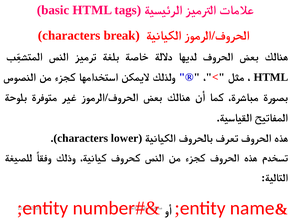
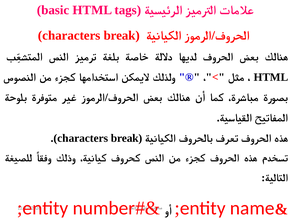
lower: lower -> break (125, 138)
